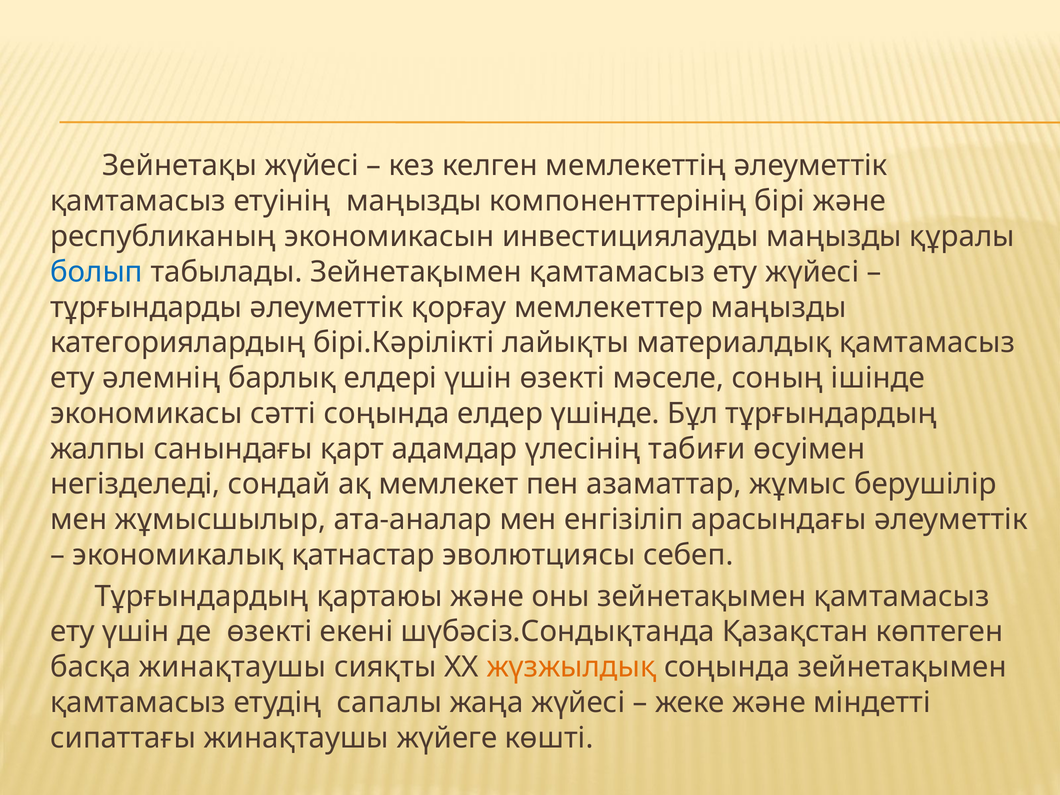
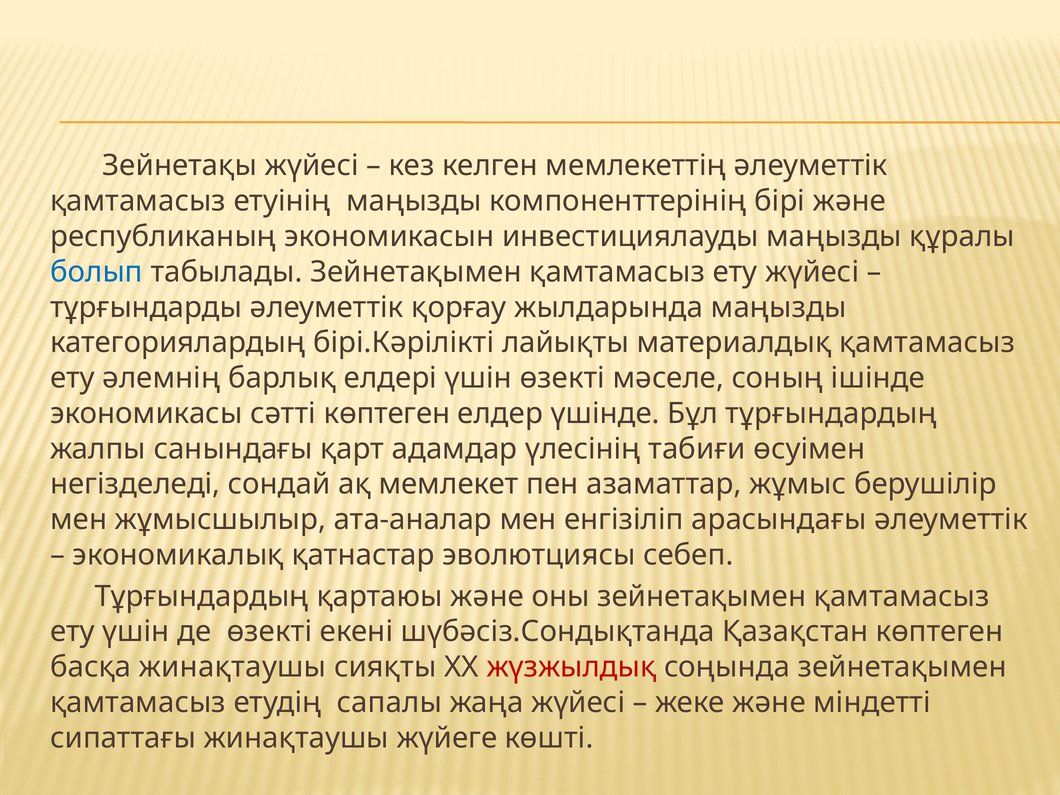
мемлекеттер: мемлекеттер -> жылдарында (609, 307)
сәтті соңында: соңында -> көптеген (387, 413)
жүзжылдық colour: orange -> red (572, 667)
